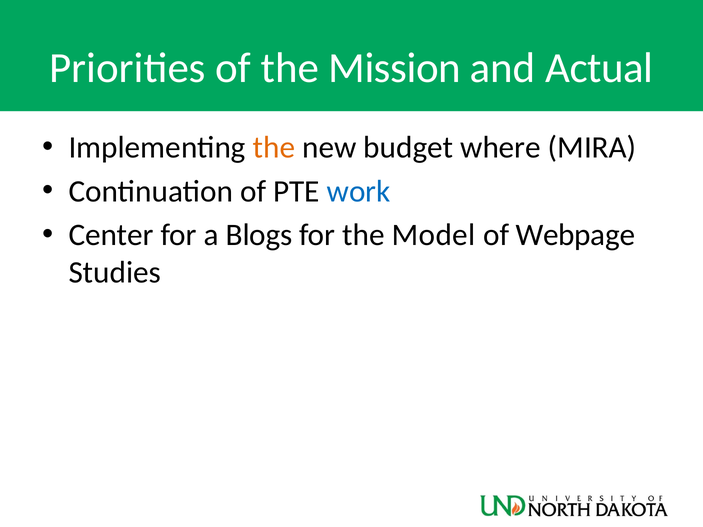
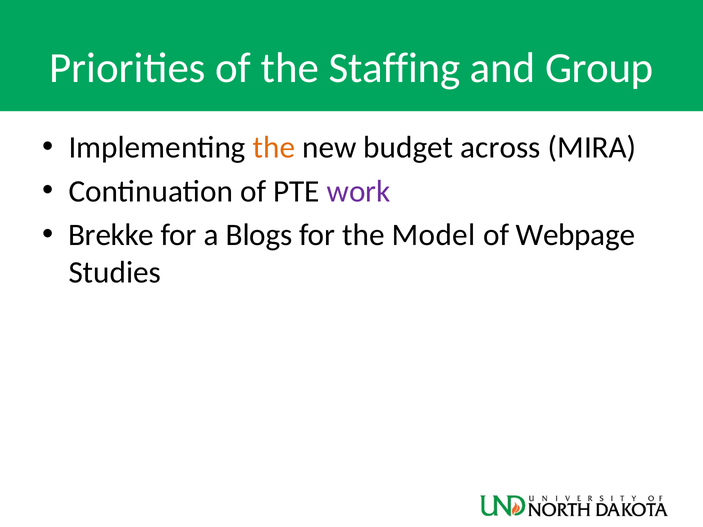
Mission: Mission -> Staffing (395, 68)
Actual: Actual -> Group (599, 68)
where: where -> across (500, 148)
work colour: blue -> purple (359, 191)
Center: Center -> Brekke (111, 235)
